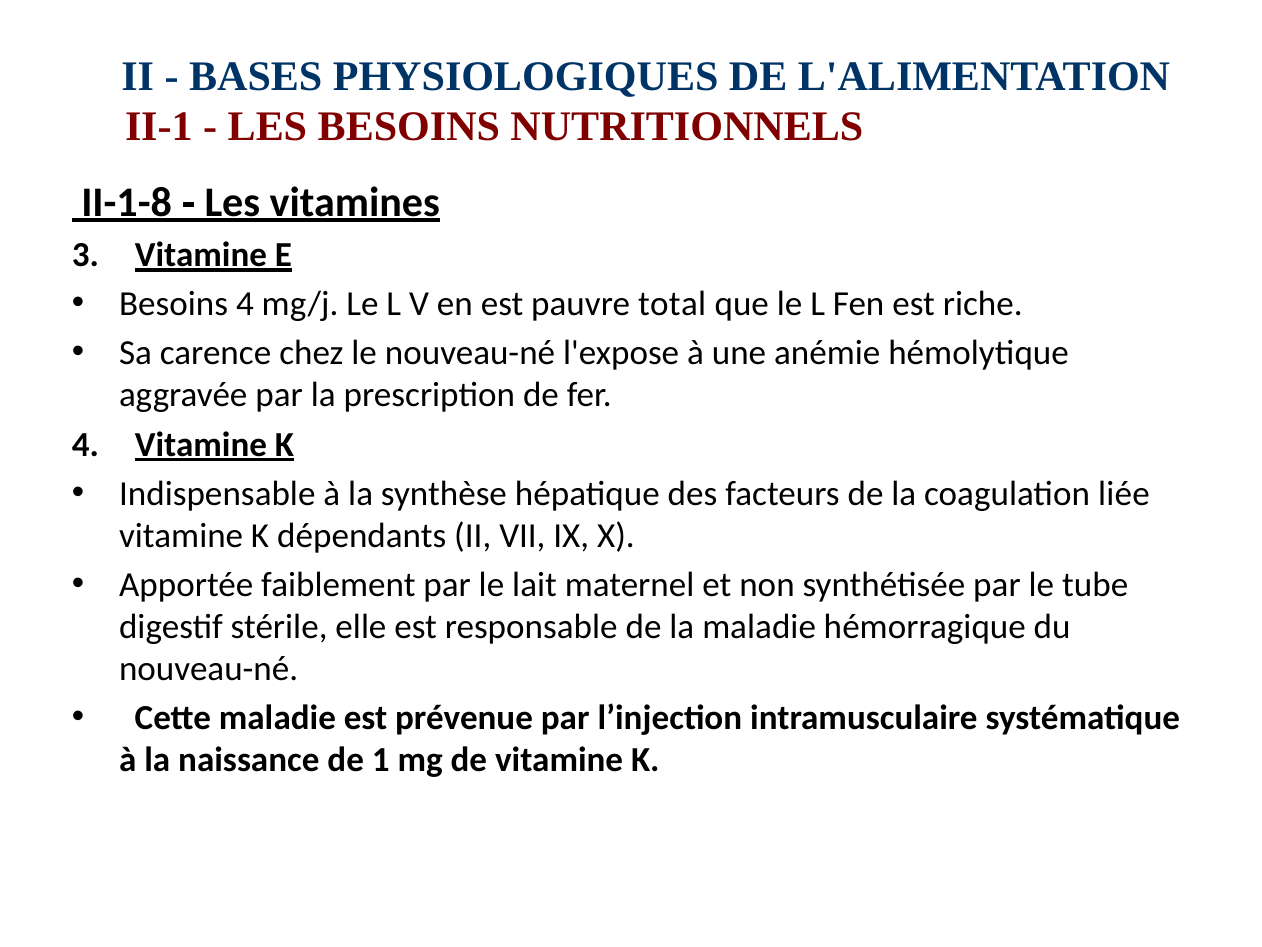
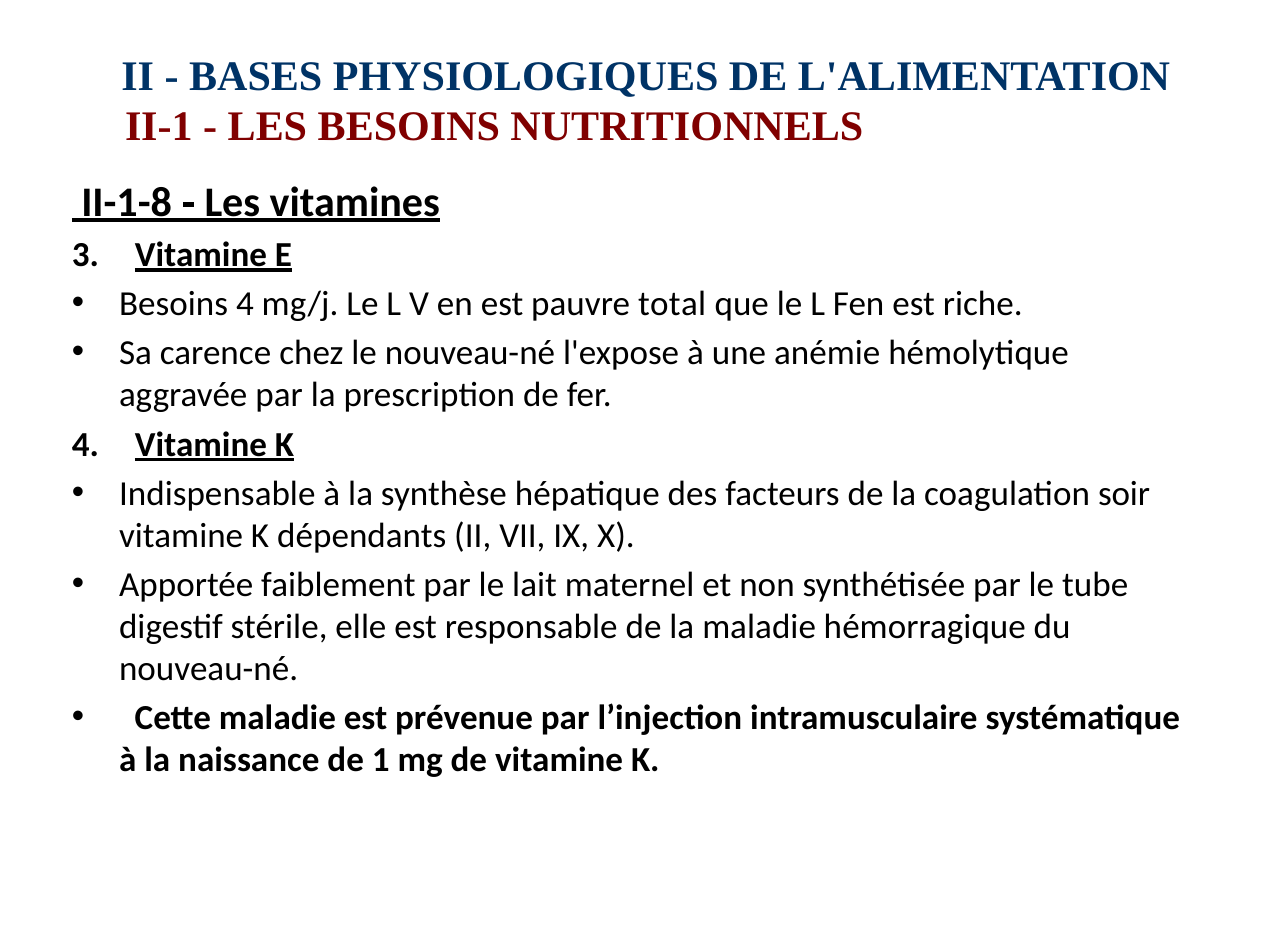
liée: liée -> soir (1124, 493)
